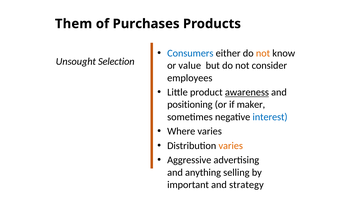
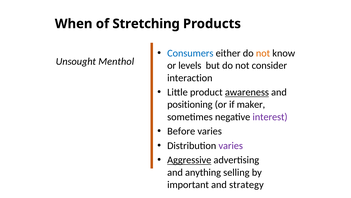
Them: Them -> When (74, 24)
Purchases: Purchases -> Stretching (146, 24)
Selection: Selection -> Menthol (116, 61)
value: value -> levels (190, 65)
employees: employees -> interaction (190, 78)
interest colour: blue -> purple (270, 117)
Where: Where -> Before (181, 131)
varies colour: orange -> purple (231, 145)
Aggressive underline: none -> present (189, 160)
